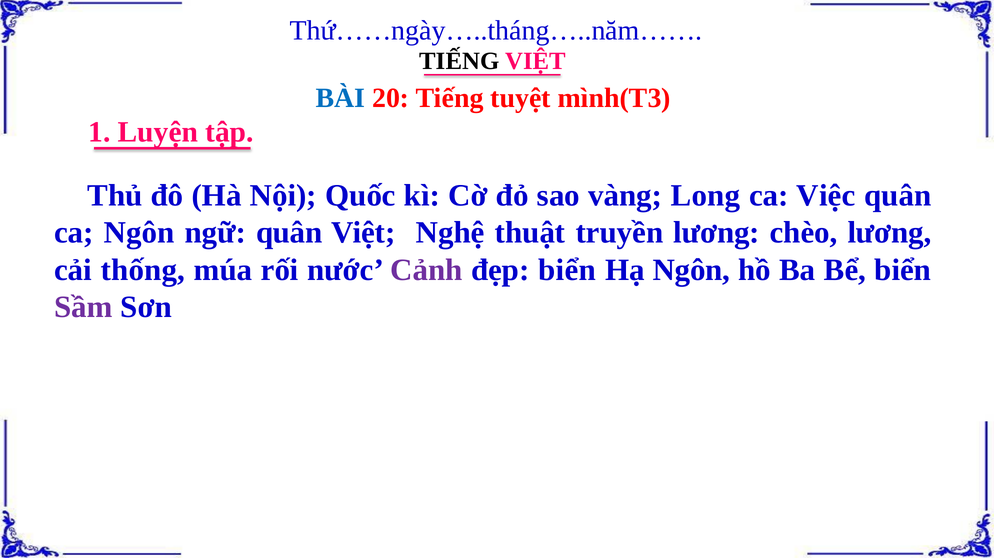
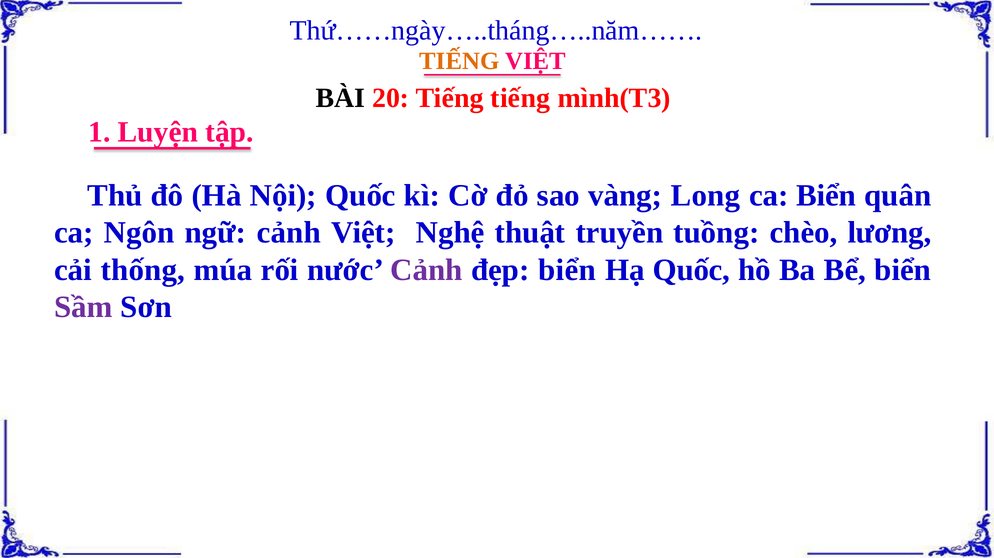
TIẾNG colour: black -> orange (459, 61)
BÀI colour: blue -> black (340, 98)
Tiếng tuyệt: tuyệt -> tiếng (520, 98)
ca Việc: Việc -> Biển (826, 196)
ngữ quân: quân -> cảnh (289, 233)
truyền lương: lương -> tuồng (716, 233)
Hạ Ngôn: Ngôn -> Quốc (691, 270)
